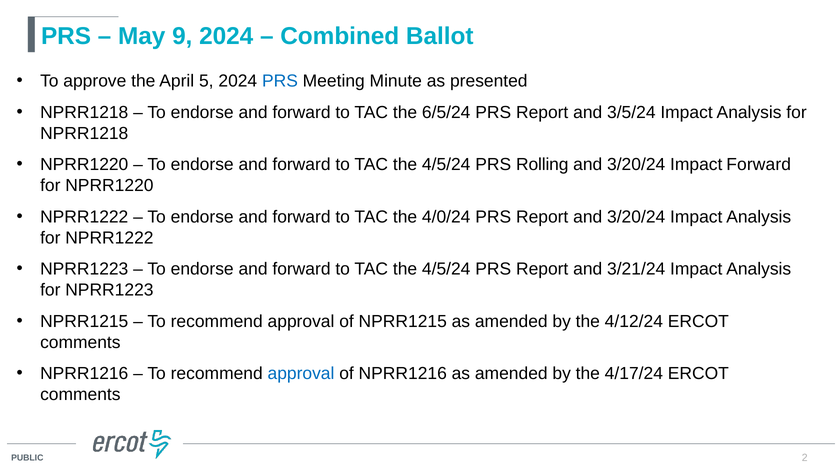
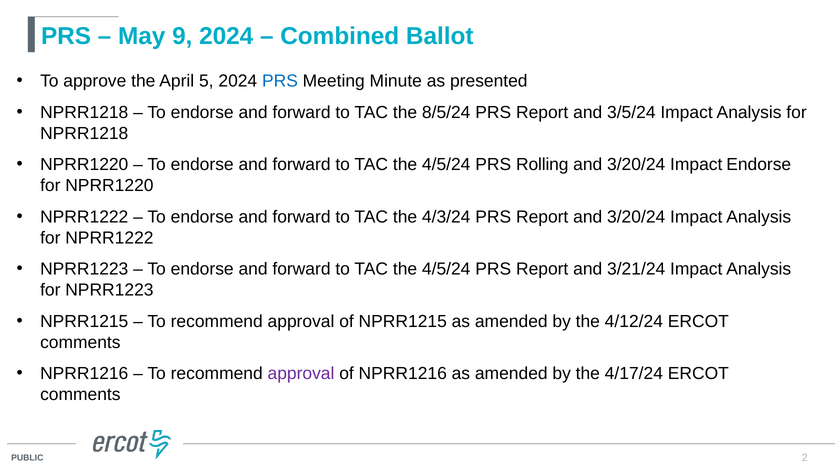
6/5/24: 6/5/24 -> 8/5/24 (446, 112)
Impact Forward: Forward -> Endorse (759, 165)
4/0/24: 4/0/24 -> 4/3/24 (446, 217)
approval colour: blue -> purple (301, 374)
